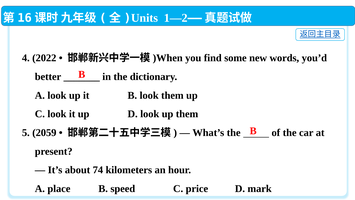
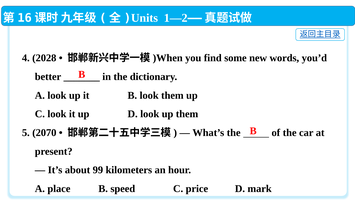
2022: 2022 -> 2028 (44, 58)
2059: 2059 -> 2070 (44, 132)
74: 74 -> 99 (98, 170)
